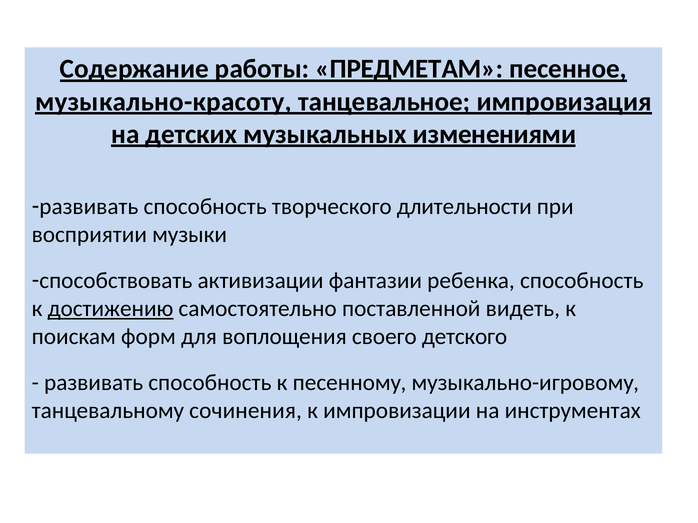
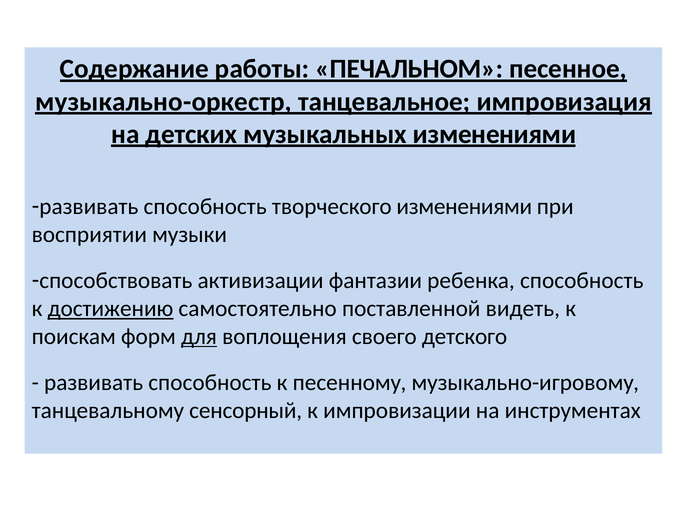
ПРЕДМЕТАМ: ПРЕДМЕТАМ -> ПЕЧАЛЬНОМ (409, 69)
музыкально-красоту: музыкально-красоту -> музыкально-оркестр (163, 102)
творческого длительности: длительности -> изменениями (464, 207)
для underline: none -> present (199, 337)
сочинения: сочинения -> сенсорный (246, 411)
